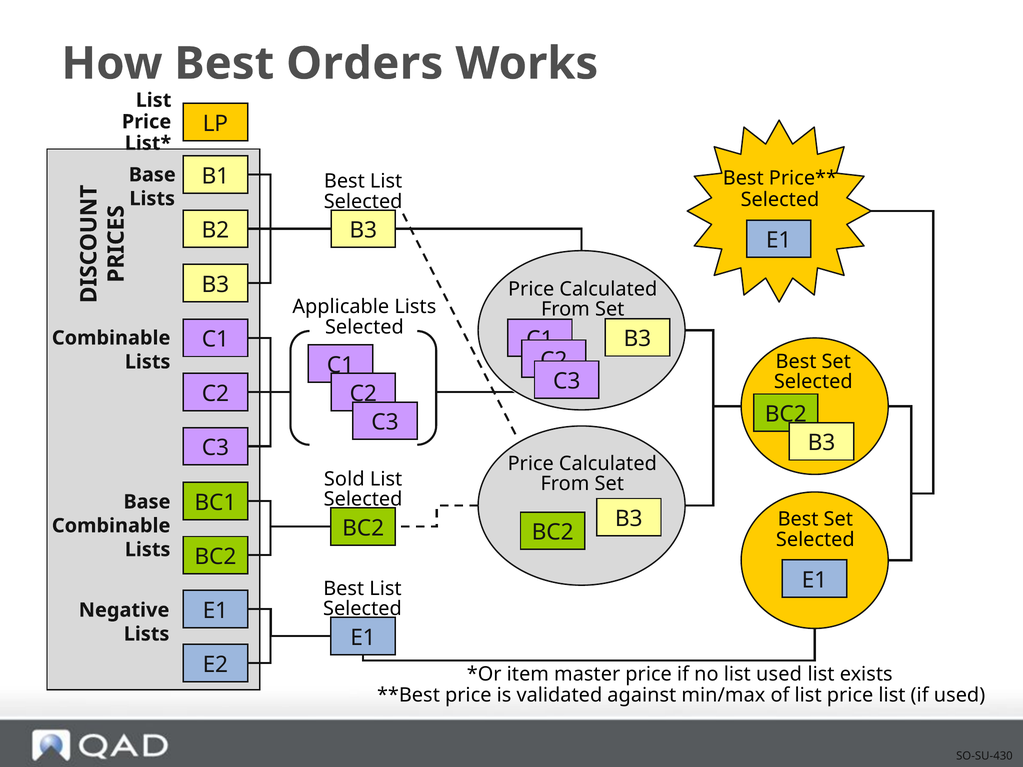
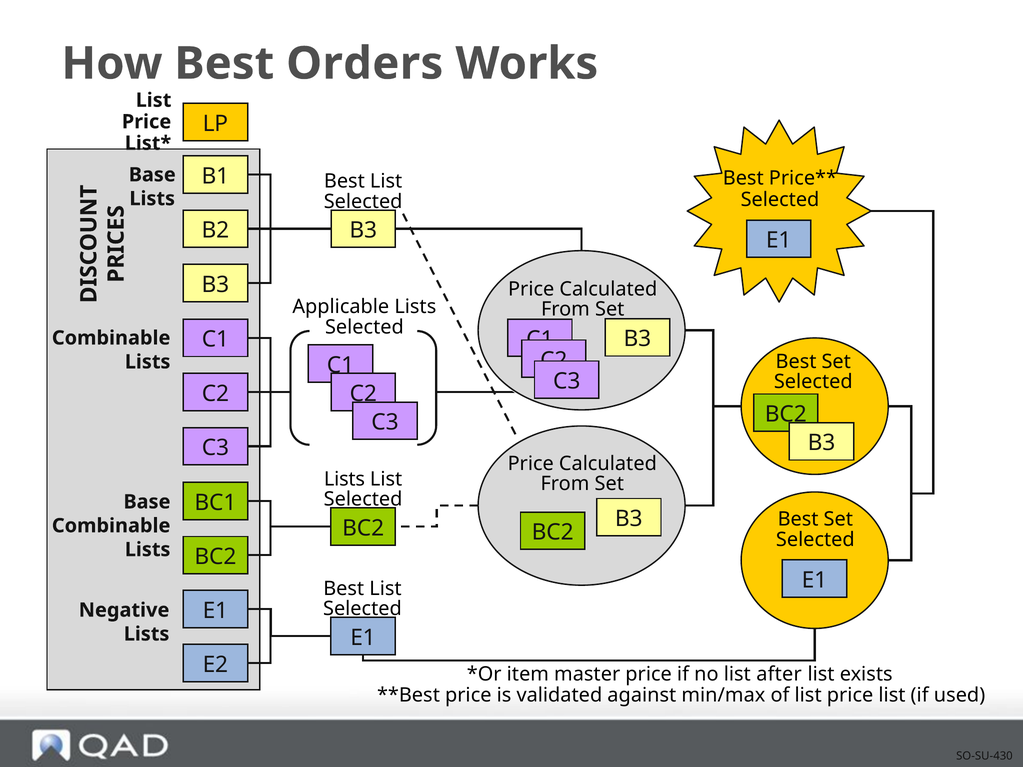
Sold: Sold -> Lists (344, 479)
list used: used -> after (779, 675)
